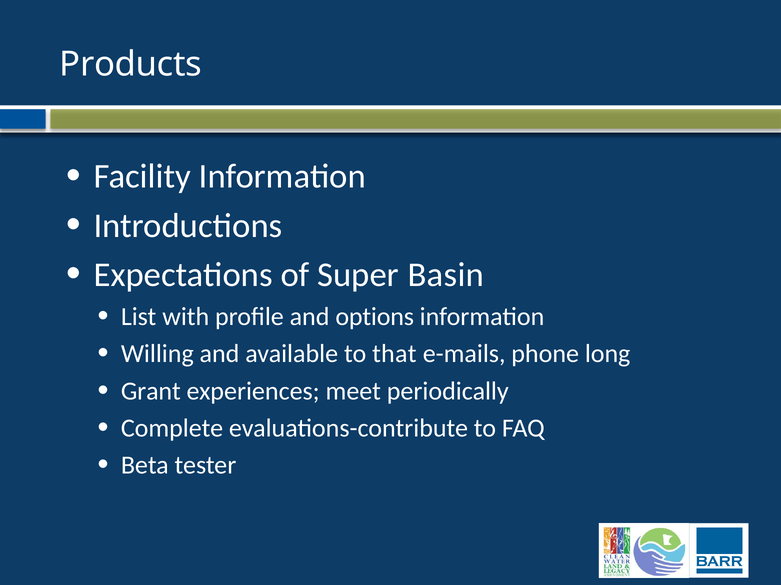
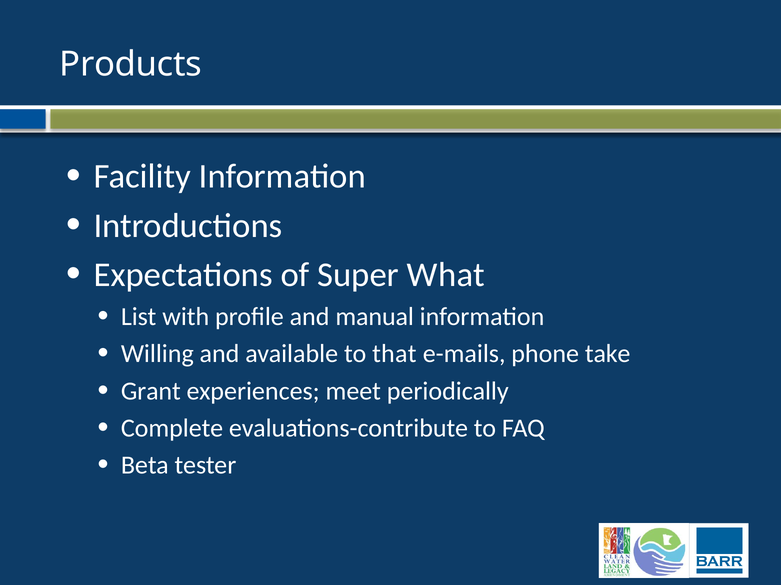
Basin: Basin -> What (446, 275)
options: options -> manual (375, 317)
long: long -> take (608, 354)
